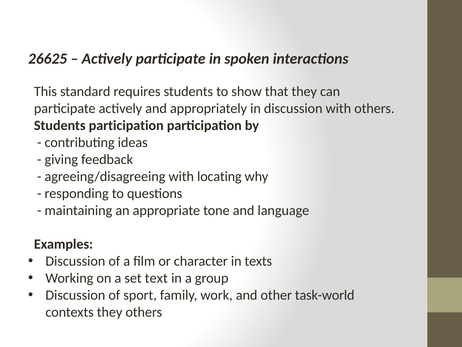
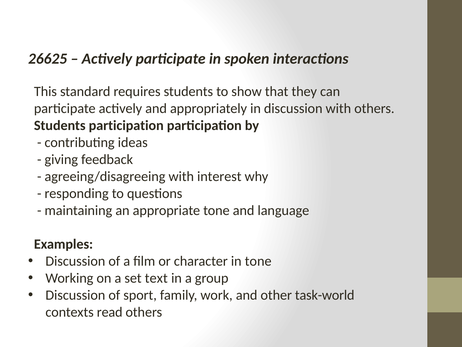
locating: locating -> interest (219, 176)
in texts: texts -> tone (258, 261)
contexts they: they -> read (110, 312)
